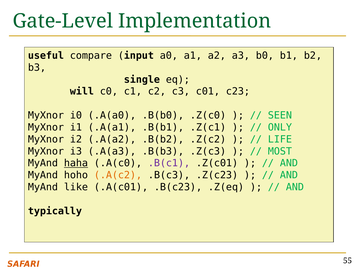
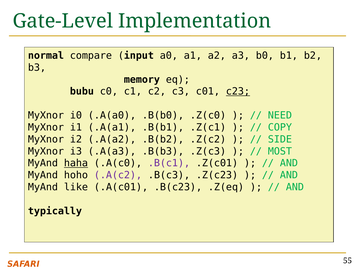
useful: useful -> normal (46, 55)
single: single -> memory (142, 79)
will: will -> bubu (82, 91)
c23 underline: none -> present (238, 91)
SEEN: SEEN -> NEED (280, 115)
ONLY: ONLY -> COPY (280, 127)
LIFE: LIFE -> SIDE (280, 139)
.A(c2 colour: orange -> purple (118, 175)
